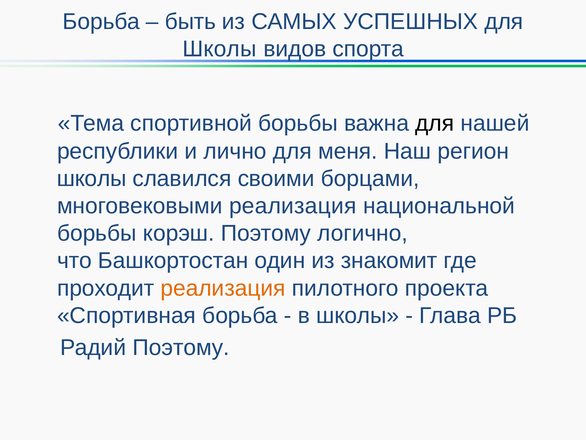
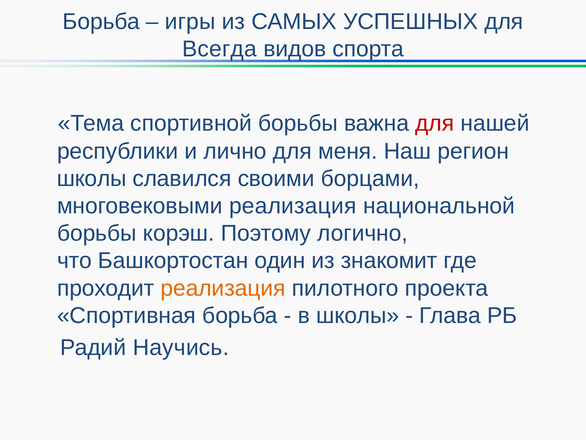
быть: быть -> игры (190, 22)
Школы: Школы -> Всегда (219, 49)
для colour: black -> red (435, 123)
Радий Поэтому: Поэтому -> Научись (181, 347)
